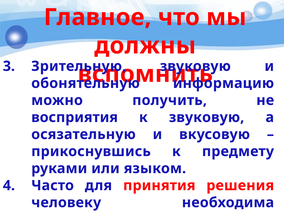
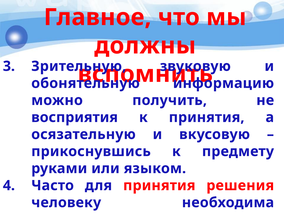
к звуковую: звуковую -> принятия (207, 117)
